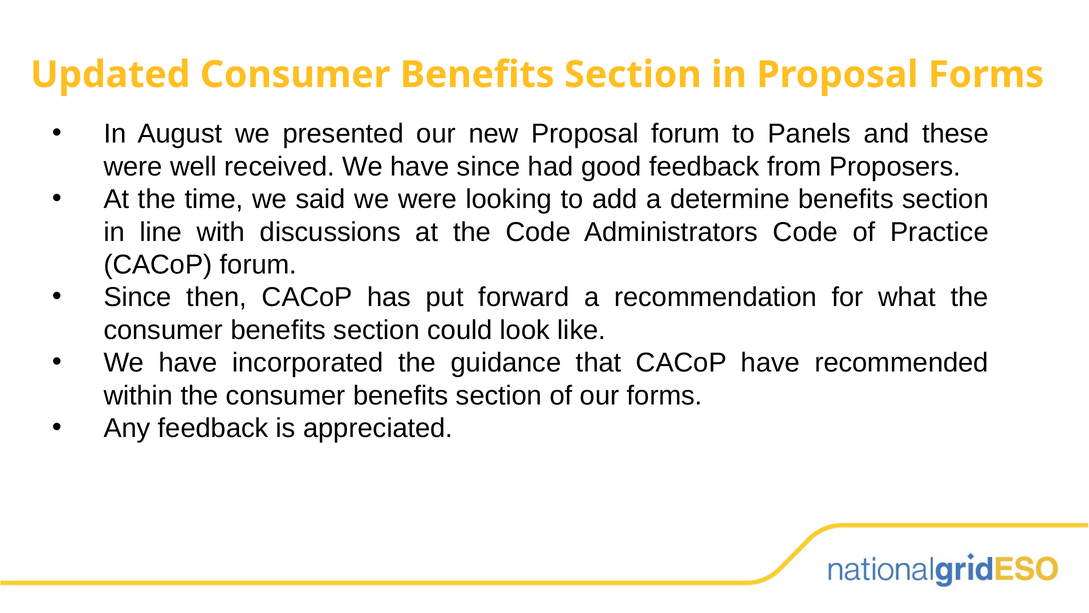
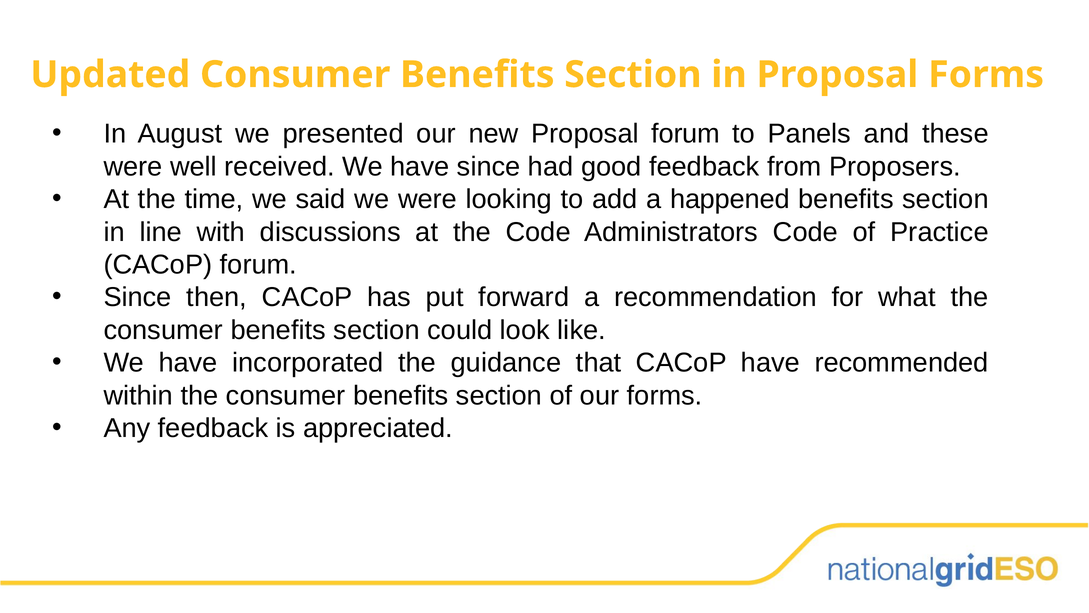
determine: determine -> happened (730, 199)
